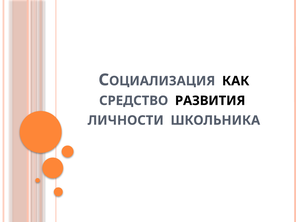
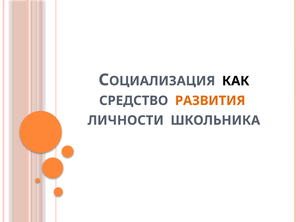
РАЗВИТИЯ colour: black -> orange (210, 101)
